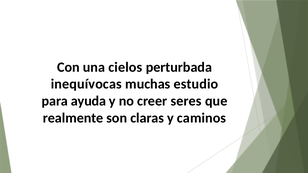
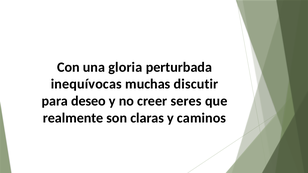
cielos: cielos -> gloria (125, 67)
estudio: estudio -> discutir (196, 84)
ayuda: ayuda -> deseo (88, 101)
